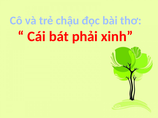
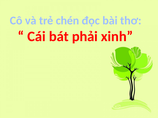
chậu: chậu -> chén (67, 21)
